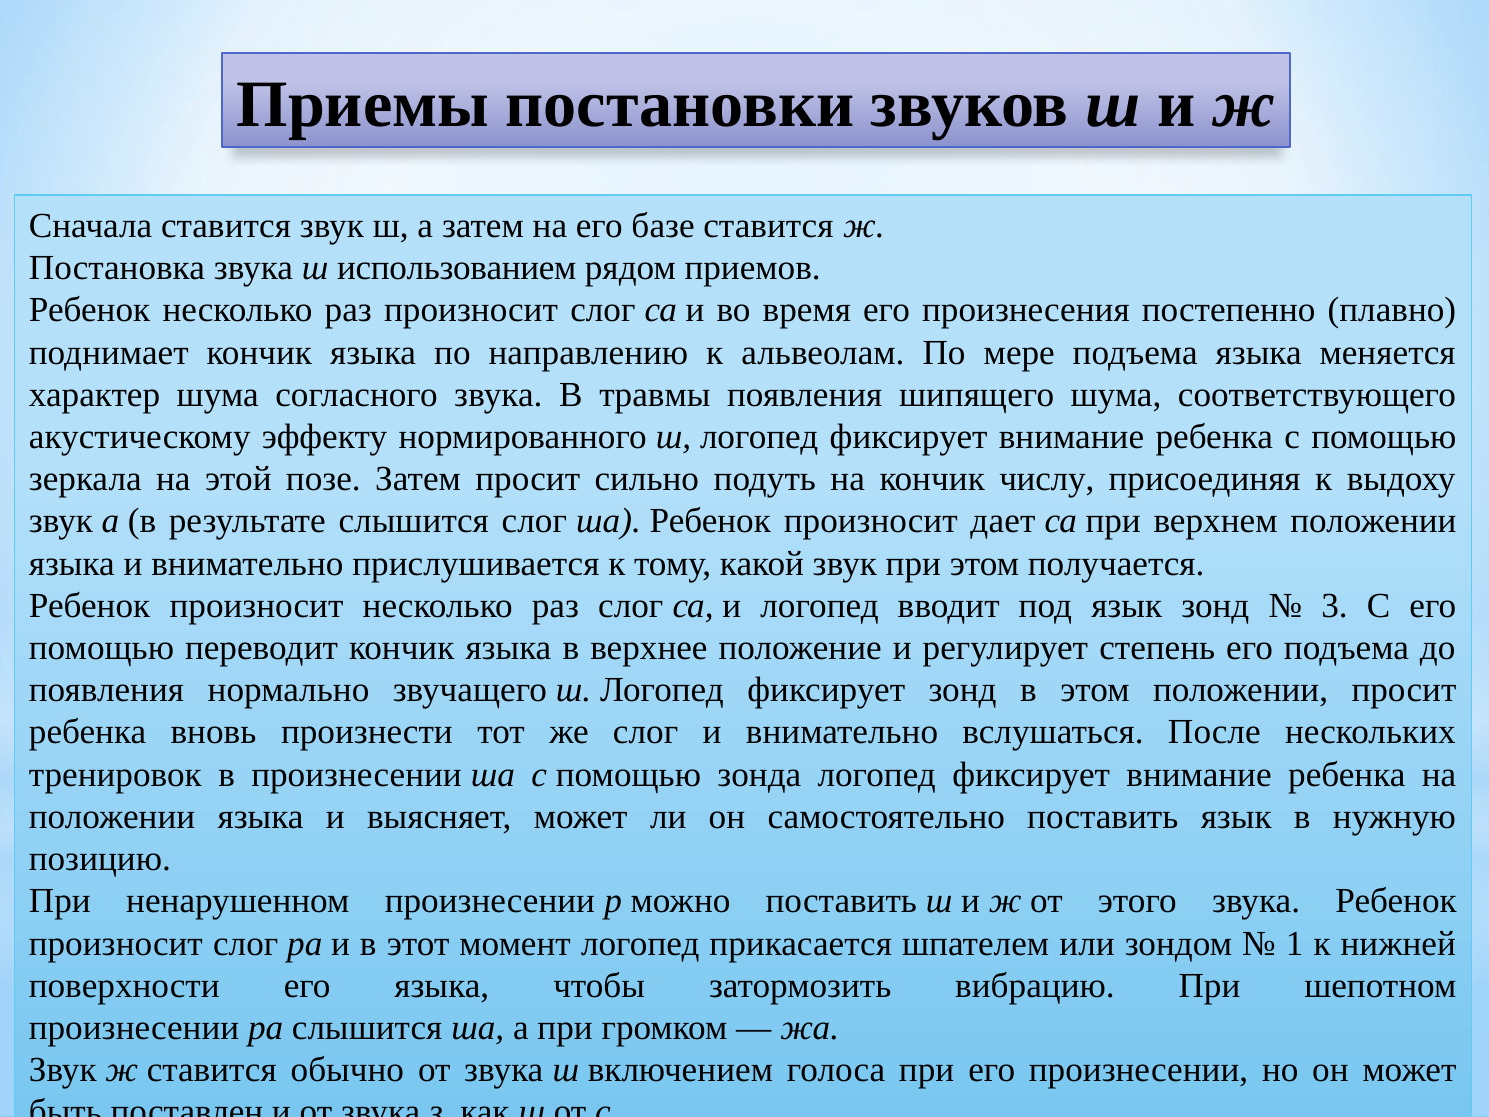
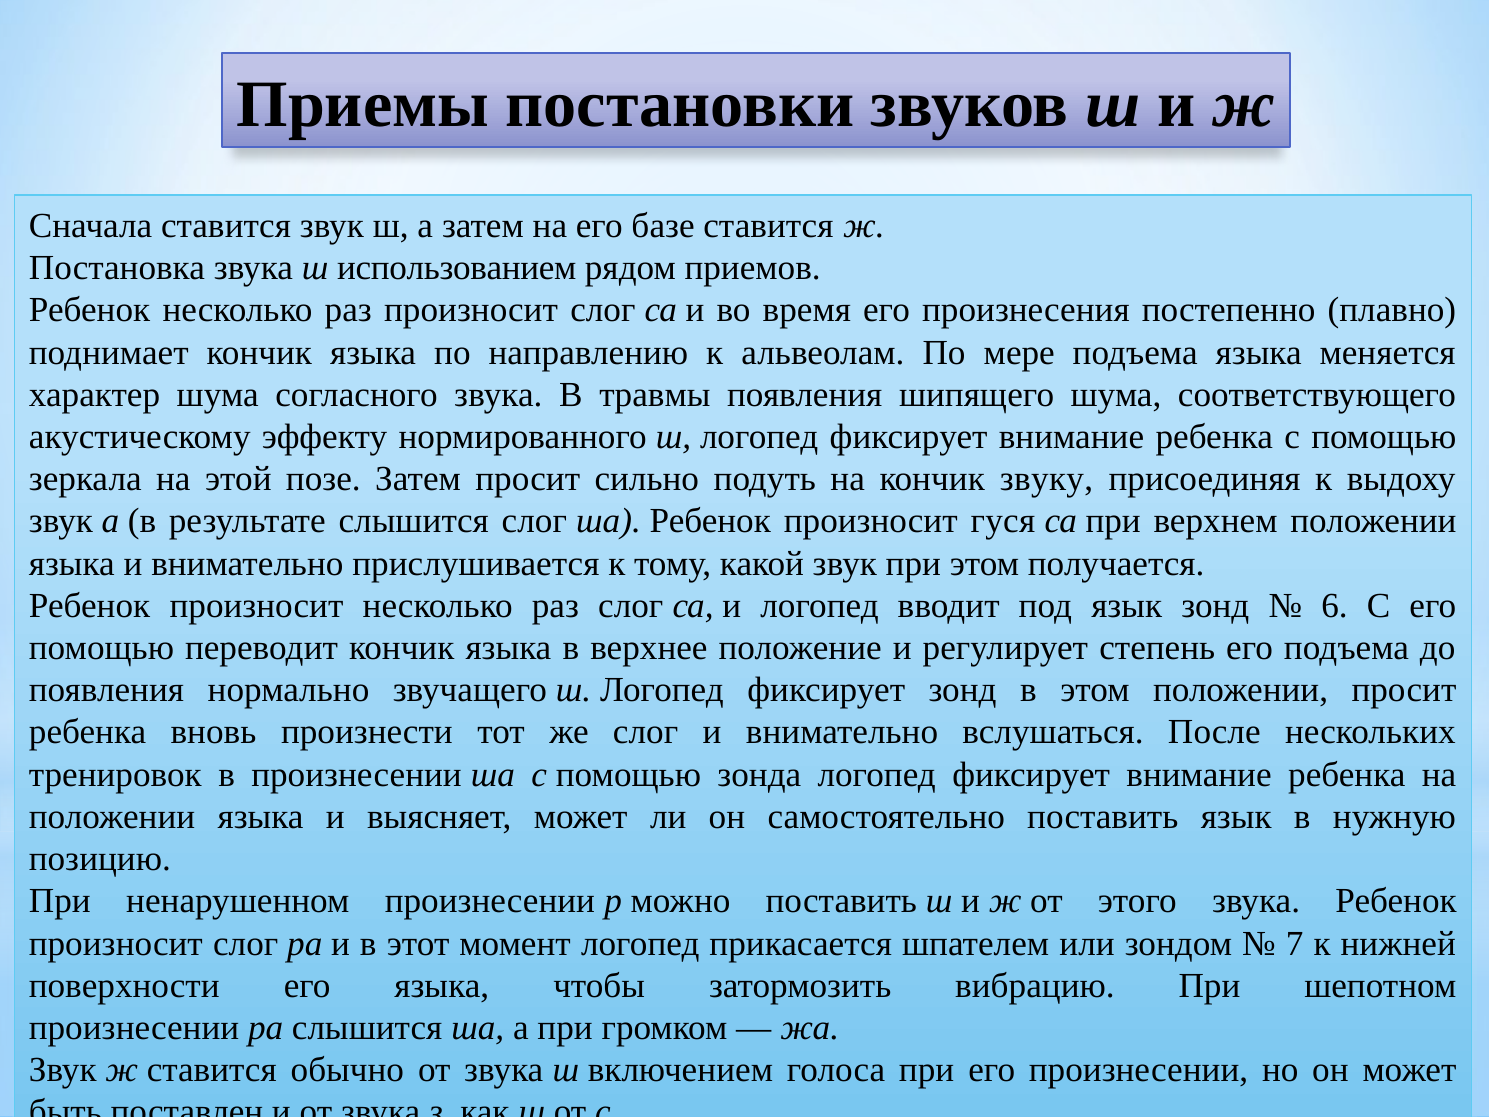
числу: числу -> звуку (1047, 479)
дает: дает -> гуся (1003, 521)
3: 3 -> 6 (1335, 606)
1: 1 -> 7 (1295, 943)
